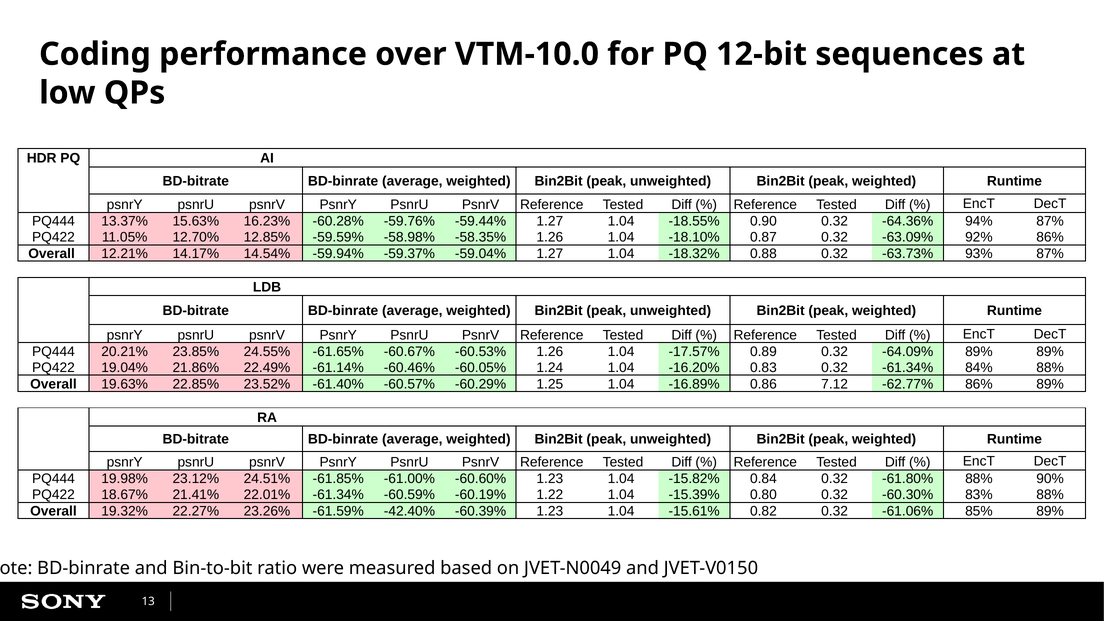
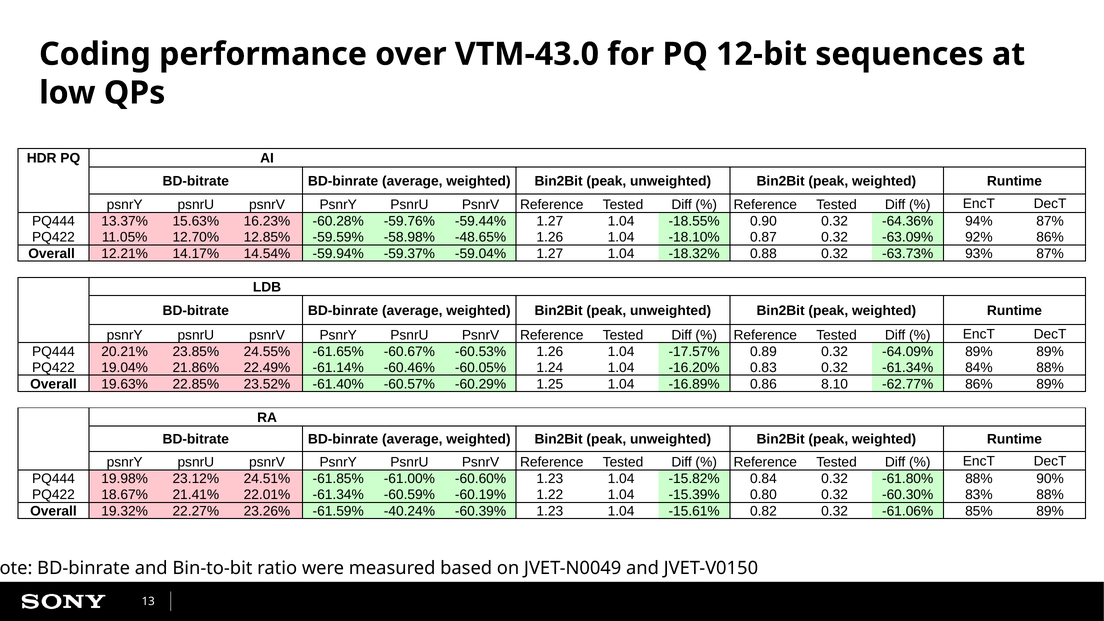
VTM-10.0: VTM-10.0 -> VTM-43.0 (527, 54)
-58.35%: -58.35% -> -48.65% (481, 237)
7.12: 7.12 -> 8.10 (835, 384)
-42.40%: -42.40% -> -40.24% (409, 511)
